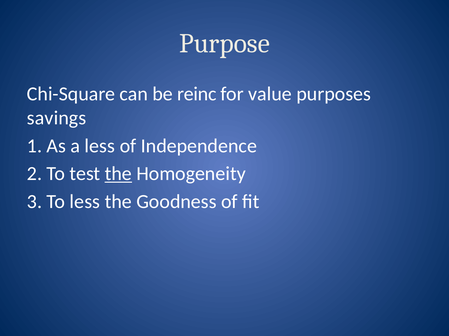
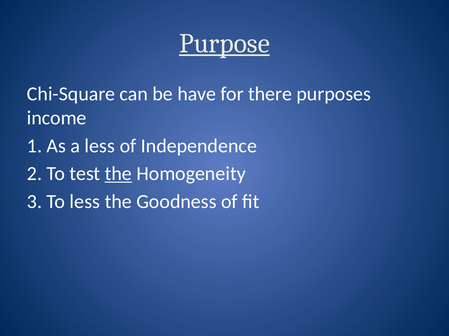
Purpose underline: none -> present (224, 43)
reinc: reinc -> have (197, 94)
value: value -> there (270, 94)
savings: savings -> income (57, 118)
